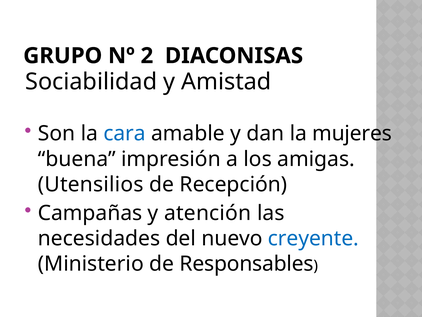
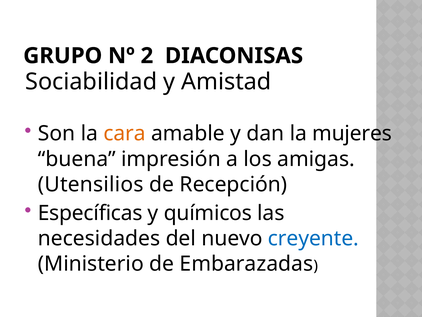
cara colour: blue -> orange (125, 133)
Campañas: Campañas -> Específicas (90, 213)
atención: atención -> químicos (208, 213)
Responsables: Responsables -> Embarazadas (246, 264)
